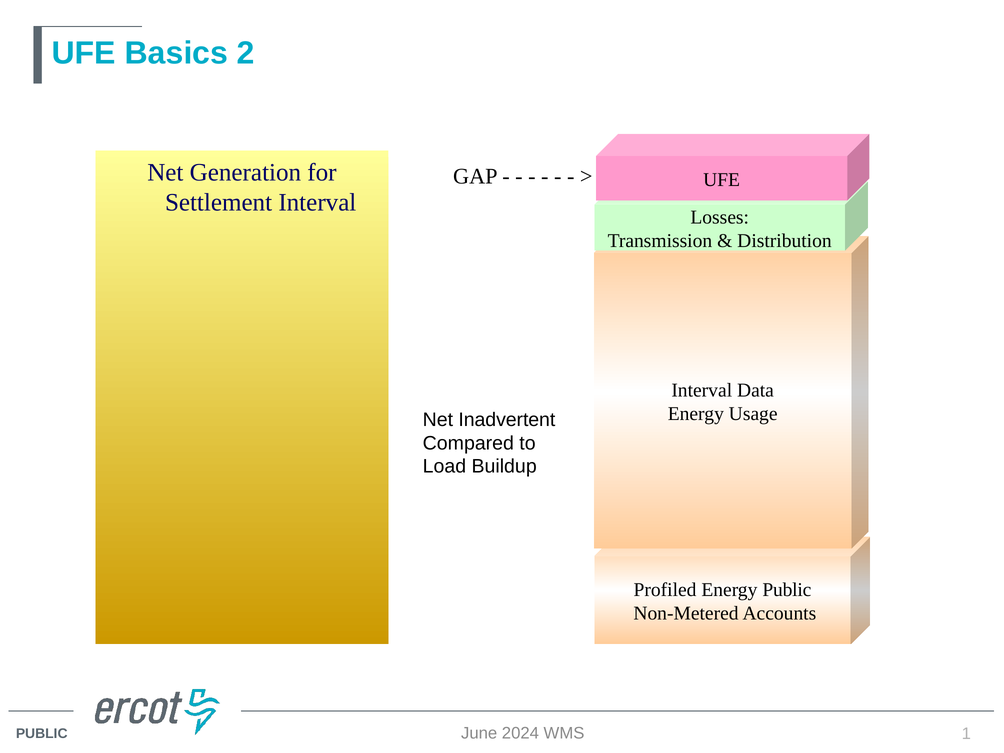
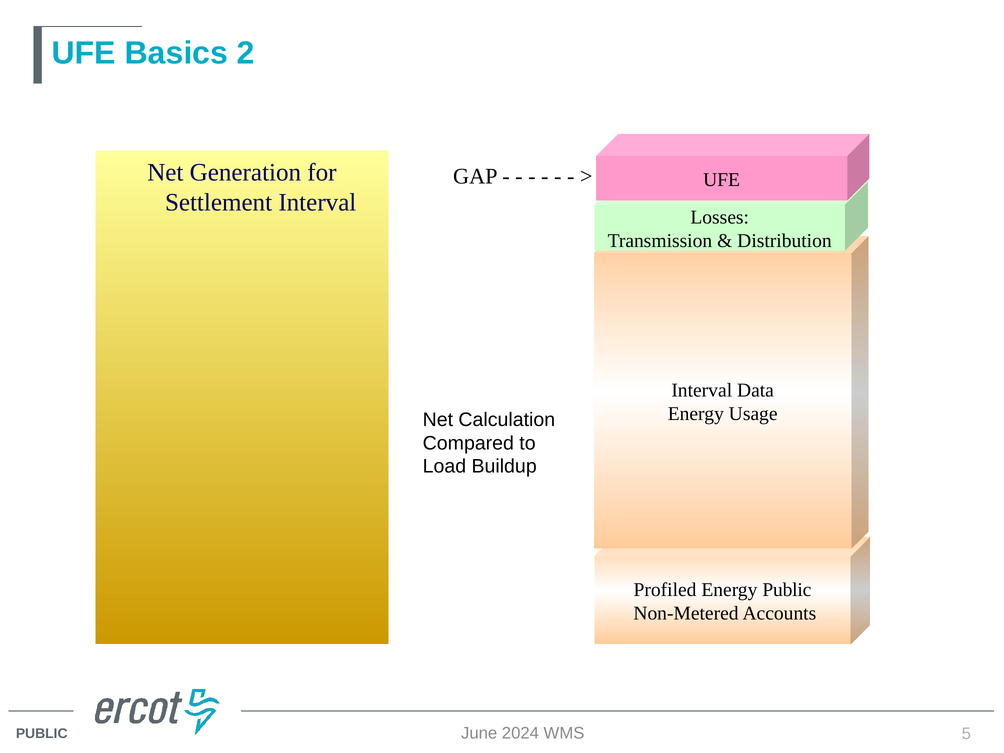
Inadvertent: Inadvertent -> Calculation (507, 420)
1: 1 -> 5 (966, 734)
